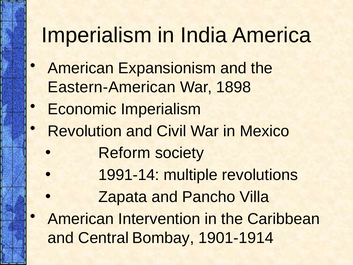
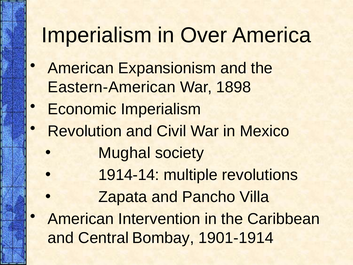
India: India -> Over (204, 35)
Reform: Reform -> Mughal (124, 153)
1991-14: 1991-14 -> 1914-14 (129, 175)
